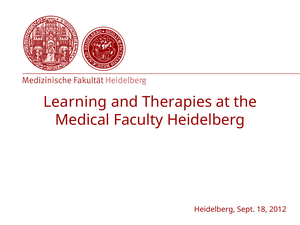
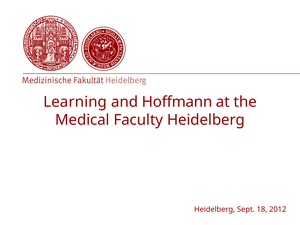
Therapies: Therapies -> Hoffmann (177, 102)
